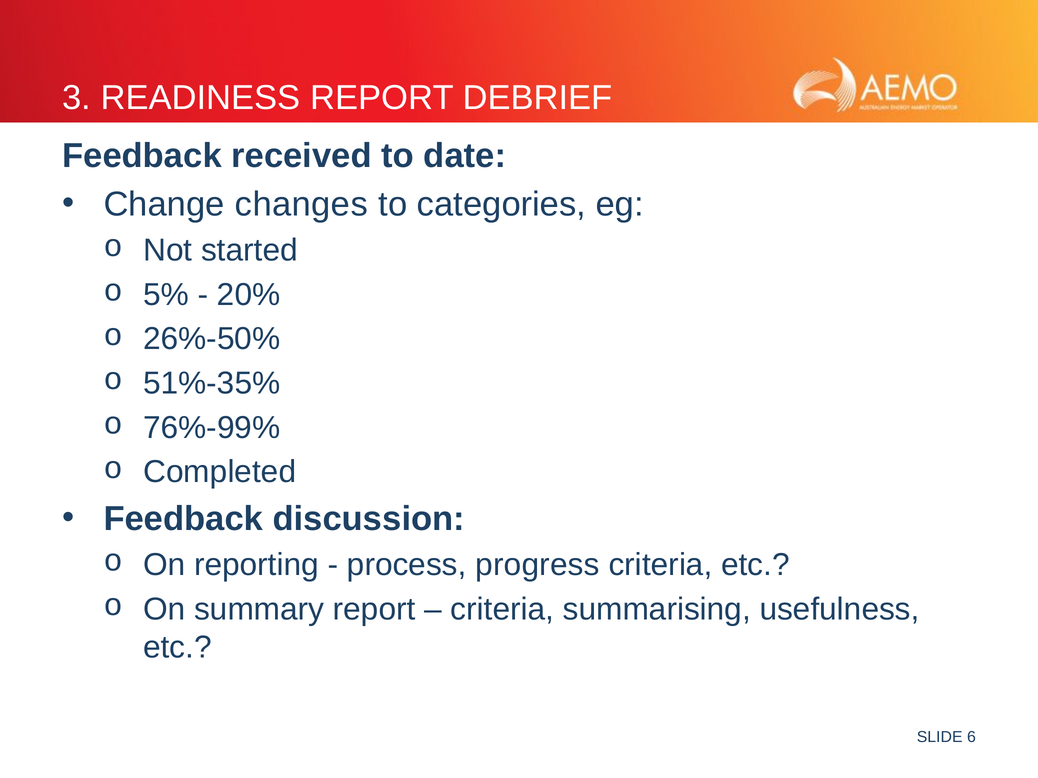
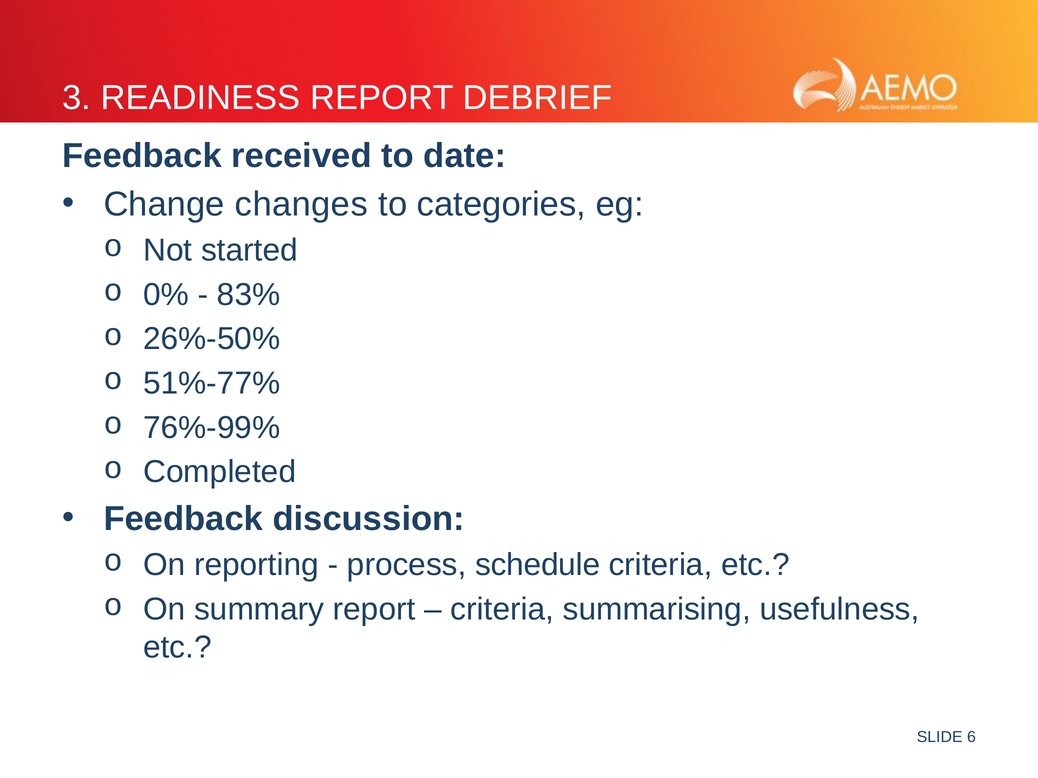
5%: 5% -> 0% (166, 295)
20%: 20% -> 83% (249, 295)
51%-35%: 51%-35% -> 51%-77% (212, 384)
progress: progress -> schedule (538, 565)
